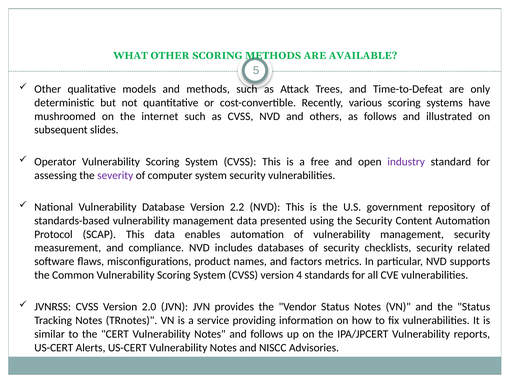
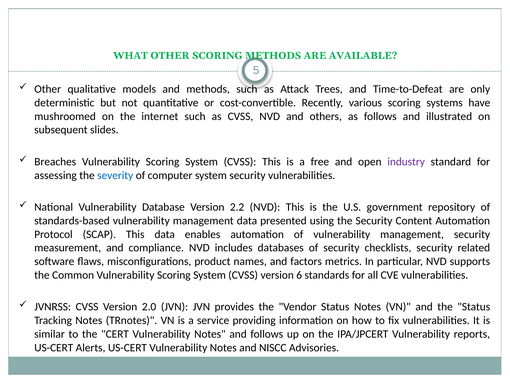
Operator: Operator -> Breaches (55, 161)
severity colour: purple -> blue (115, 175)
4: 4 -> 6 (299, 275)
